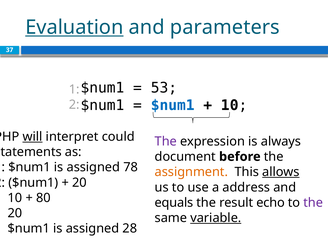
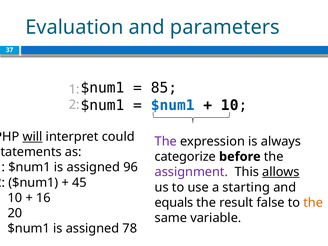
Evaluation underline: present -> none (74, 27)
53: 53 -> 85 (164, 88)
document: document -> categorize (185, 157)
78: 78 -> 96 (131, 167)
assignment colour: orange -> purple (191, 172)
20: 20 -> 45 (79, 183)
address: address -> starting (246, 187)
80: 80 -> 16 (43, 198)
echo: echo -> false (271, 203)
the colour: purple -> orange (313, 203)
variable underline: present -> none (216, 218)
28: 28 -> 78 (130, 229)
